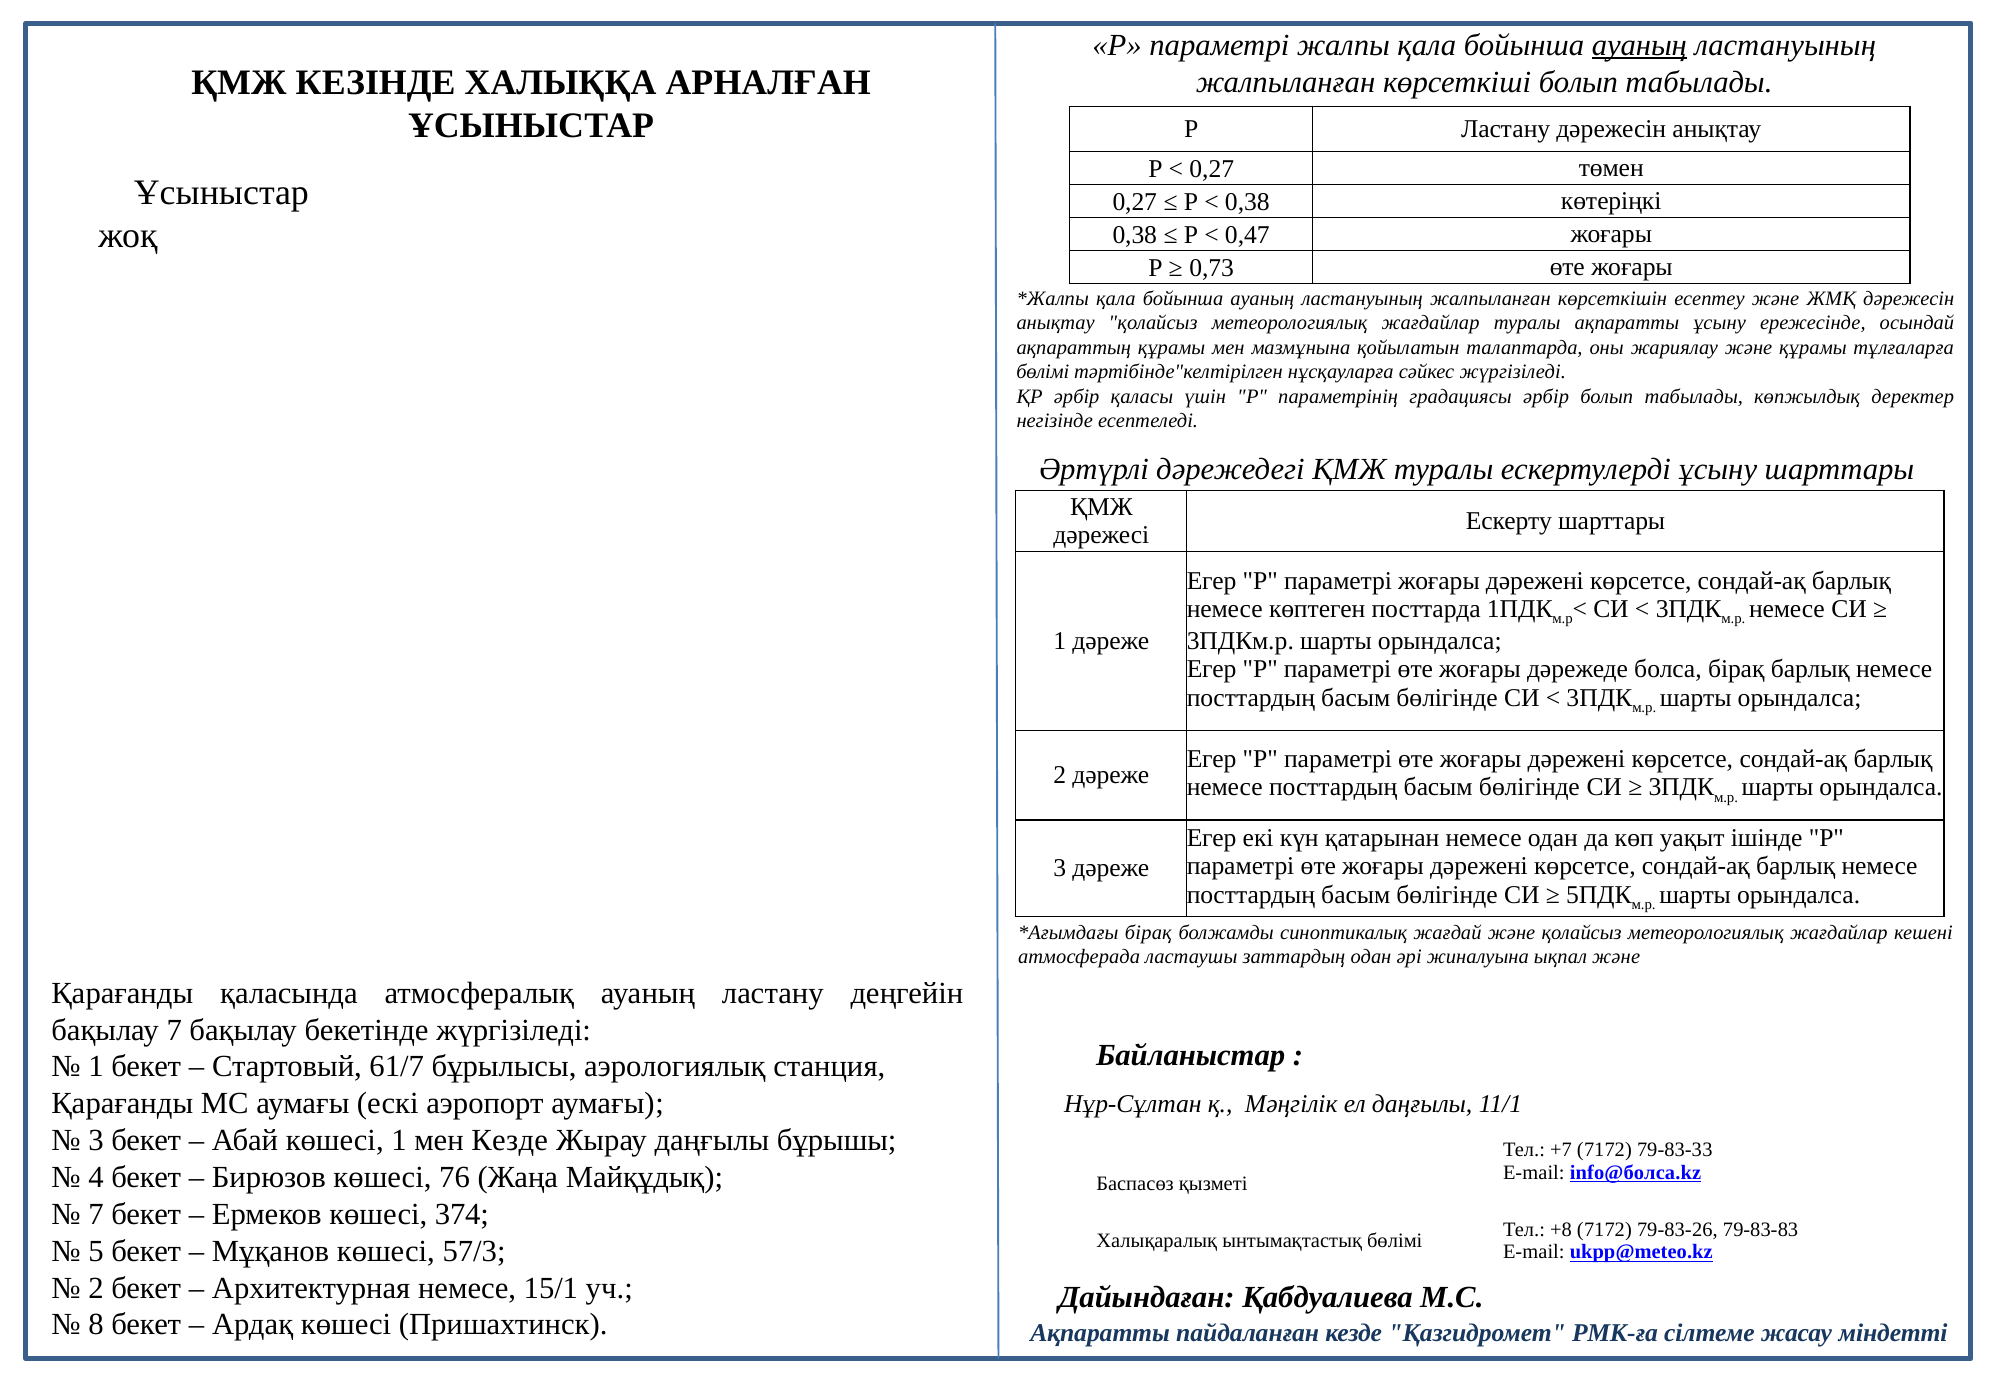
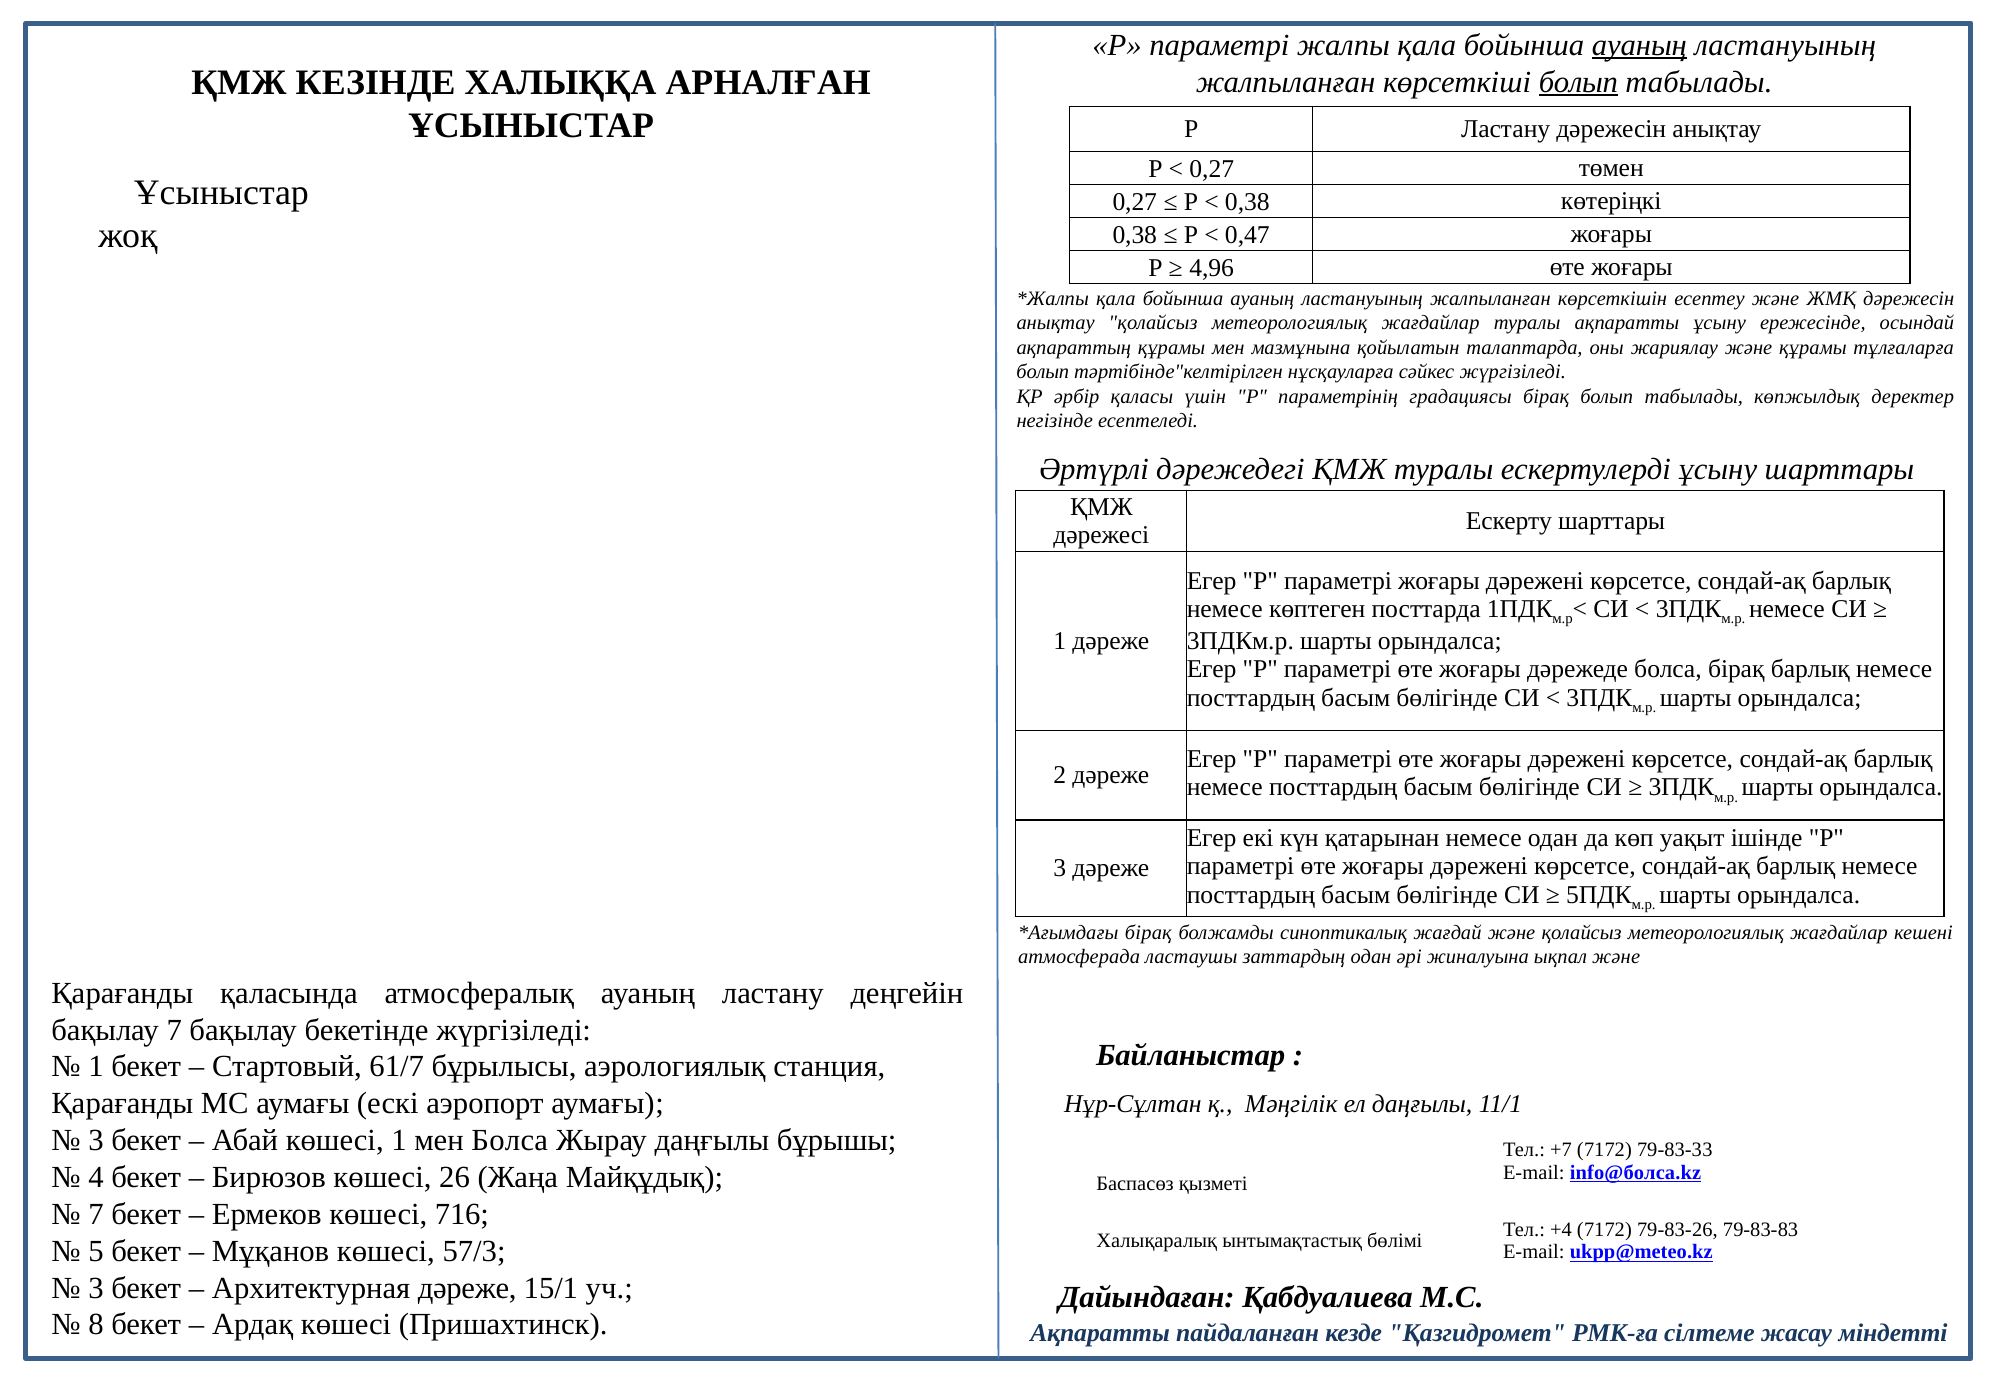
болып underline: none -> present (1578, 82)
0,73: 0,73 -> 4,96 (1212, 268)
бөлімі: бөлімі -> болып (1043, 372)
градациясы әрбір: әрбір -> бірақ (1546, 397)
мен Кезде: Кезде -> Болса (510, 1141)
76: 76 -> 26 (455, 1178)
374: 374 -> 716 (462, 1215)
+8: +8 -> +4 (1561, 1230)
2: 2 -> 3 (96, 1288)
Архитектурная немесе: немесе -> дәреже (467, 1288)
